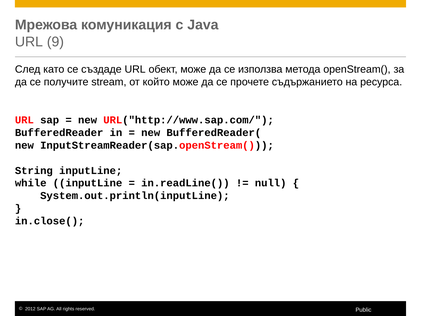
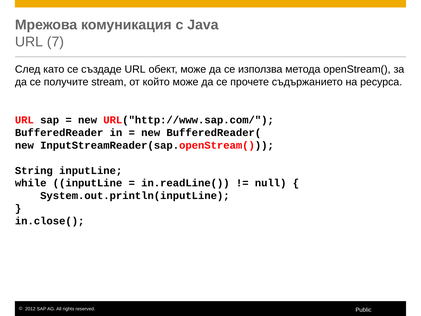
9: 9 -> 7 (55, 42)
